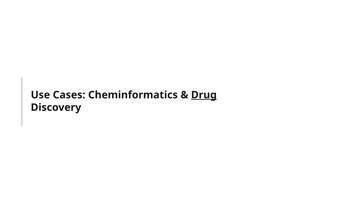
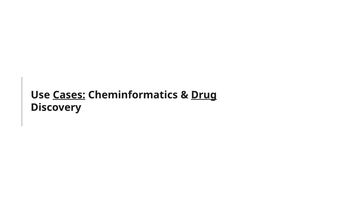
Cases underline: none -> present (69, 95)
